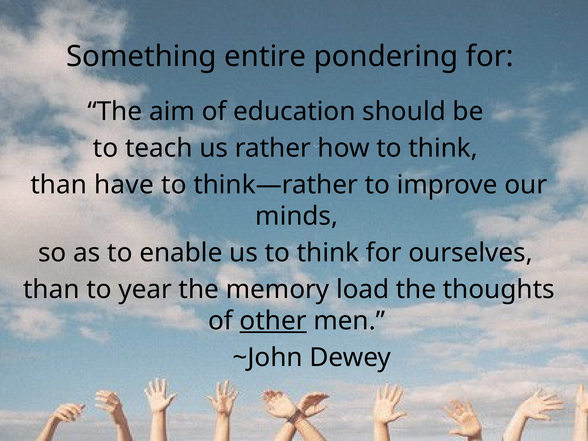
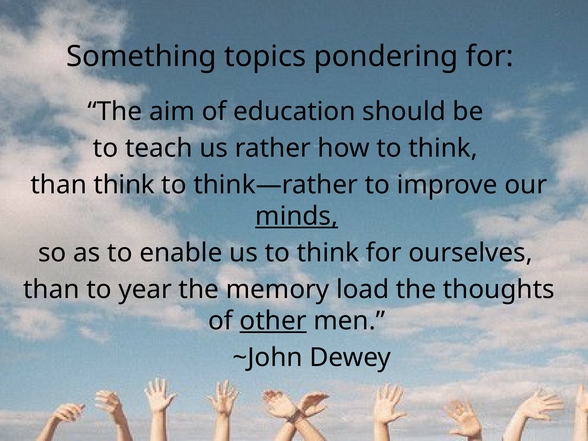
entire: entire -> topics (265, 56)
than have: have -> think (124, 185)
minds underline: none -> present (297, 216)
